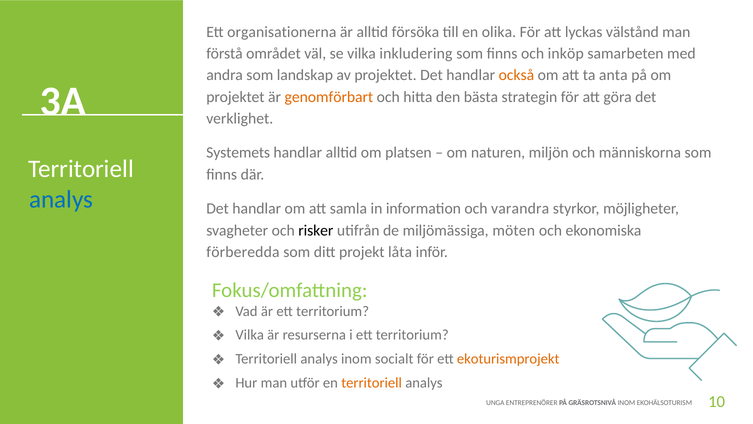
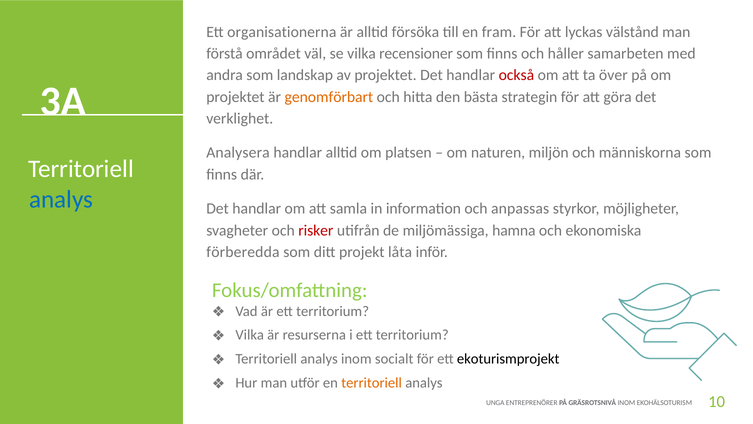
olika: olika -> fram (499, 32)
inkludering: inkludering -> recensioner (416, 54)
inköp: inköp -> håller (566, 54)
också colour: orange -> red (516, 75)
anta: anta -> över (613, 75)
Systemets: Systemets -> Analysera (238, 153)
varandra: varandra -> anpassas (520, 208)
risker colour: black -> red (316, 230)
möten: möten -> hamna (514, 230)
ekoturismprojekt colour: orange -> black (508, 359)
